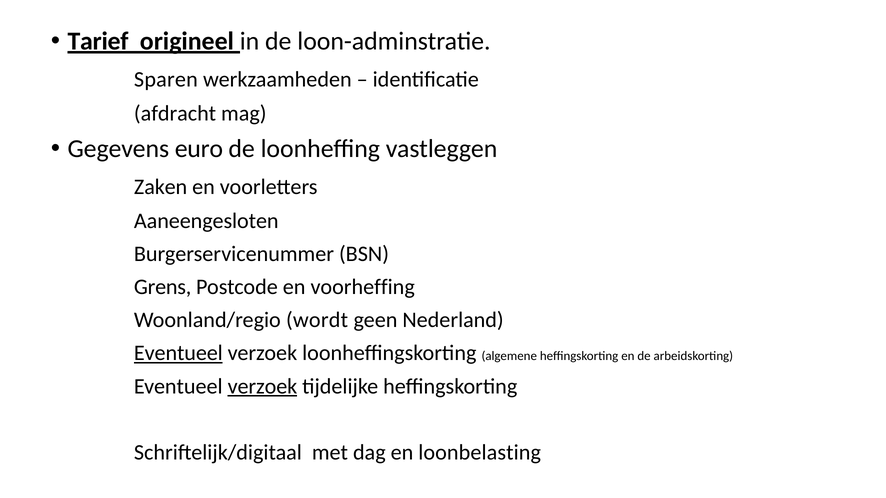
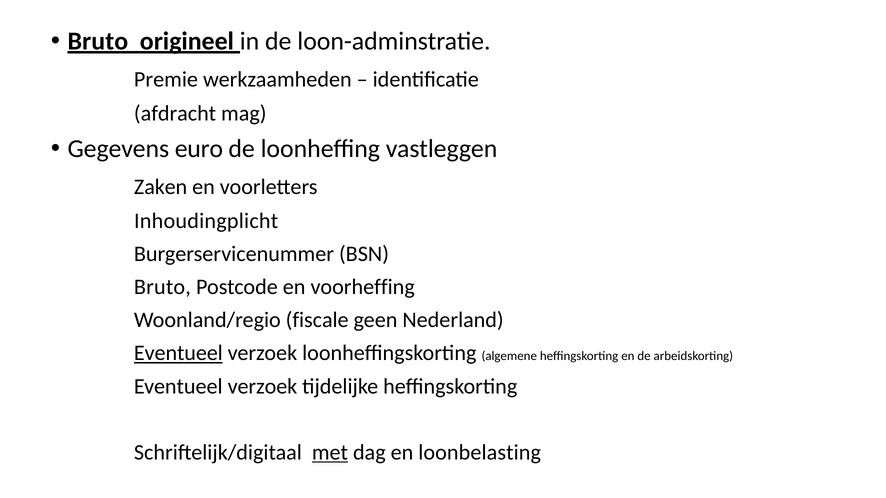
Tarief: Tarief -> Bruto (98, 41)
Sparen: Sparen -> Premie (166, 80)
Aaneengesloten: Aaneengesloten -> Inhoudingplicht (206, 221)
Grens: Grens -> Bruto (162, 287)
wordt: wordt -> fiscale (317, 320)
verzoek underline: present -> none (262, 387)
met underline: none -> present (330, 453)
